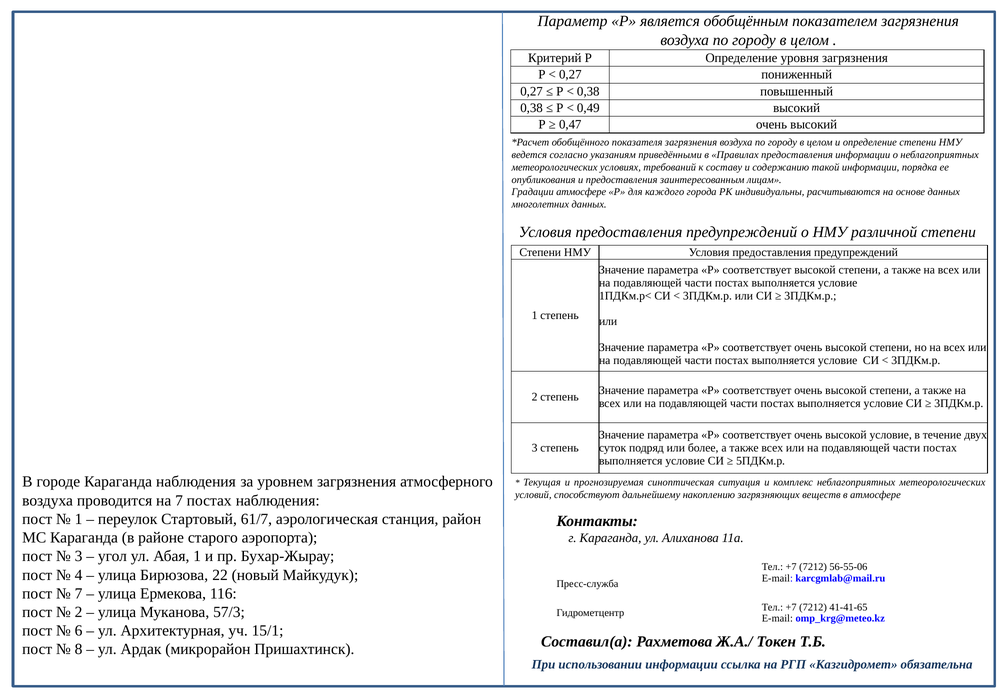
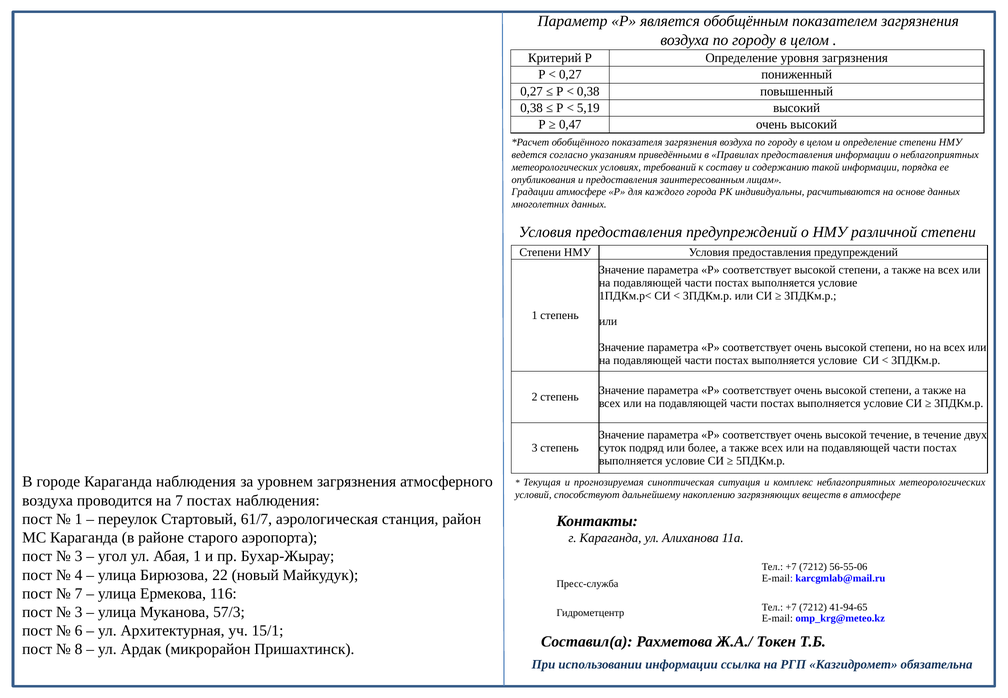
0,49: 0,49 -> 5,19 (588, 108)
высокой условие: условие -> течение (891, 435)
41-41-65: 41-41-65 -> 41-94-65 (848, 607)
2: 2 -> 3 (79, 612)
